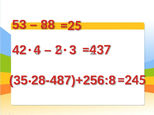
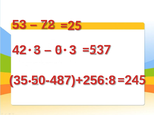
88: 88 -> 72 (48, 25)
=437: =437 -> =537 (97, 50)
42 4: 4 -> 3 (37, 50)
2: 2 -> 0 (58, 50)
28-487)+256:8: 28-487)+256:8 -> 50-487)+256:8 (73, 81)
